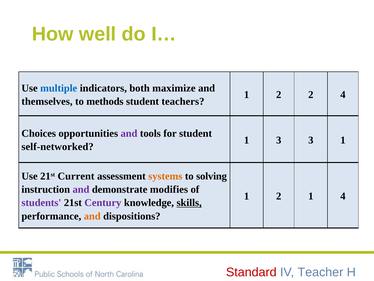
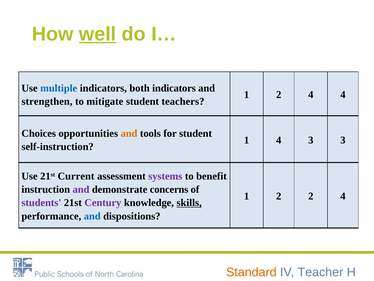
well underline: none -> present (98, 34)
both maximize: maximize -> indicators (174, 88)
1 2 2: 2 -> 4 (311, 95)
themselves: themselves -> strengthen (47, 101)
methods: methods -> mitigate (105, 101)
and colour: purple -> orange (129, 133)
1 3: 3 -> 4 (279, 140)
3 1: 1 -> 3 (343, 140)
self-networked: self-networked -> self-instruction (58, 147)
systems colour: orange -> purple (165, 176)
solving: solving -> benefit (212, 176)
modifies: modifies -> concerns (169, 189)
2 1: 1 -> 2 (311, 196)
and colour: orange -> blue (92, 216)
Standard colour: red -> orange (251, 272)
